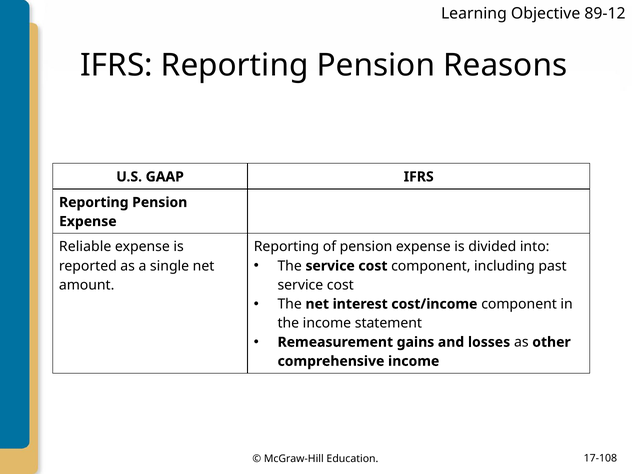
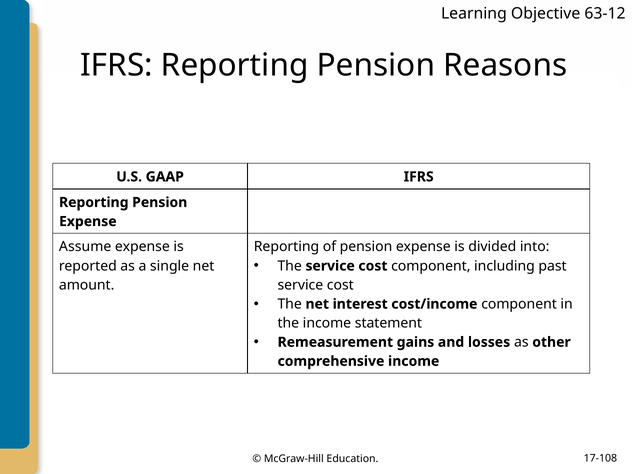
89-12: 89-12 -> 63-12 (605, 14)
Reliable: Reliable -> Assume (85, 247)
